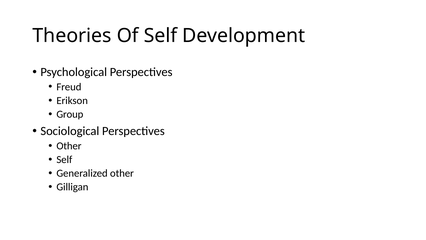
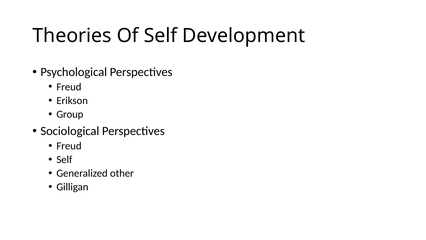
Other: Other -> Freud (69, 146)
